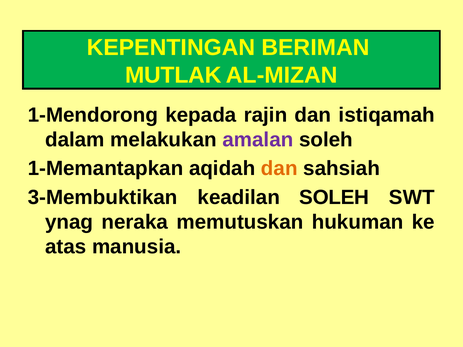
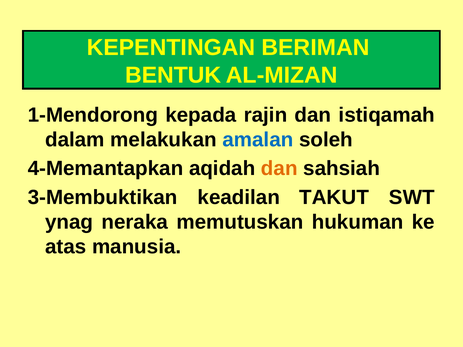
MUTLAK: MUTLAK -> BENTUK (173, 75)
amalan colour: purple -> blue (258, 140)
1-Memantapkan: 1-Memantapkan -> 4-Memantapkan (106, 169)
keadilan SOLEH: SOLEH -> TAKUT (334, 197)
